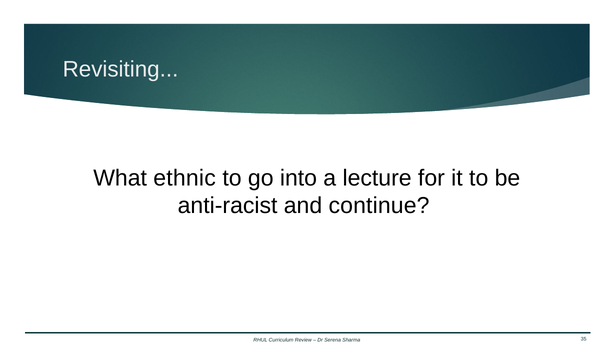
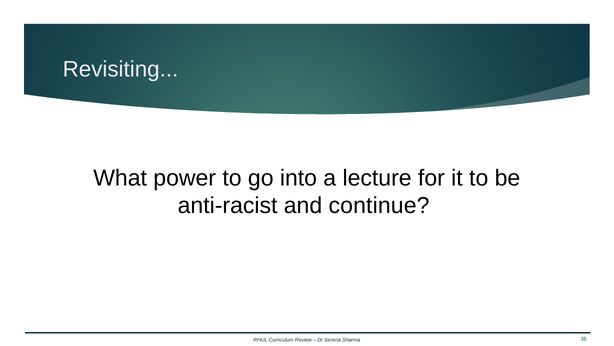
ethnic: ethnic -> power (185, 178)
